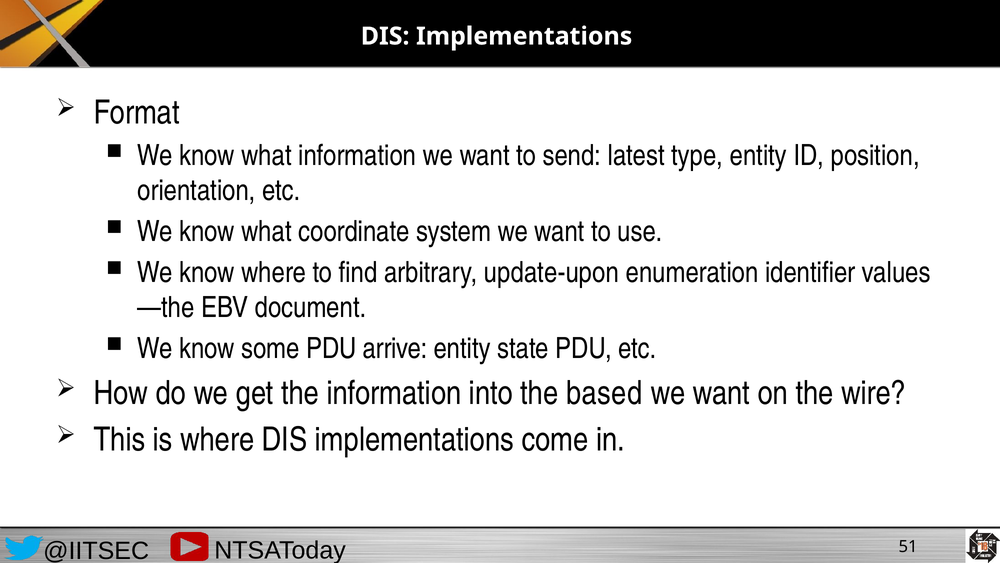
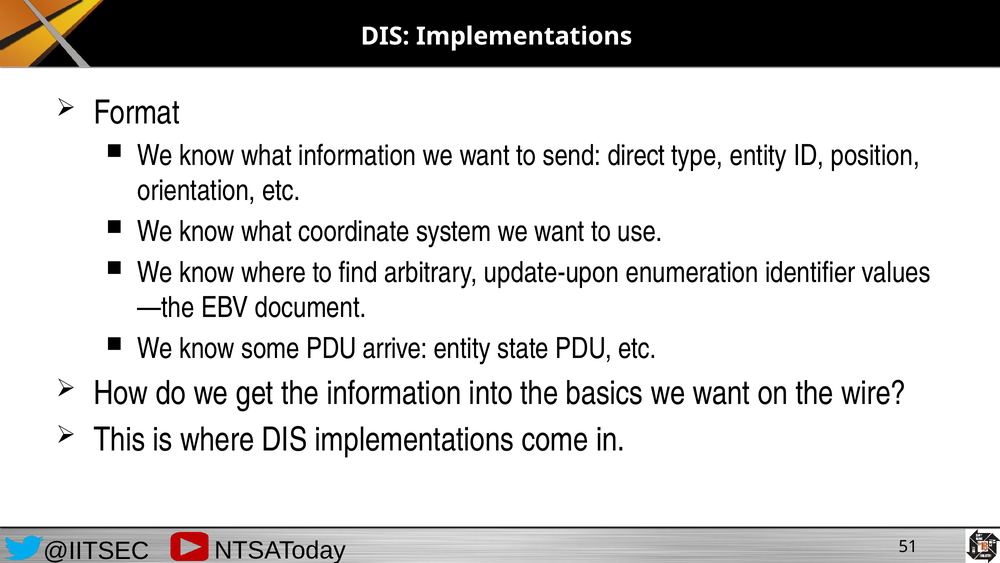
latest: latest -> direct (636, 156)
based: based -> basics (605, 393)
